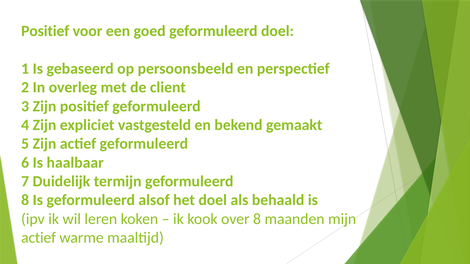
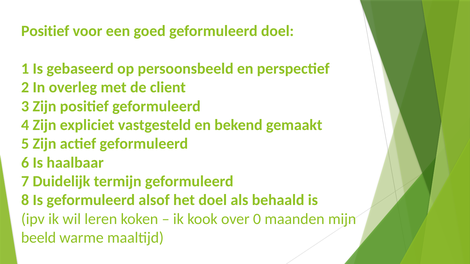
over 8: 8 -> 0 (257, 219)
actief: actief -> beeld (39, 238)
